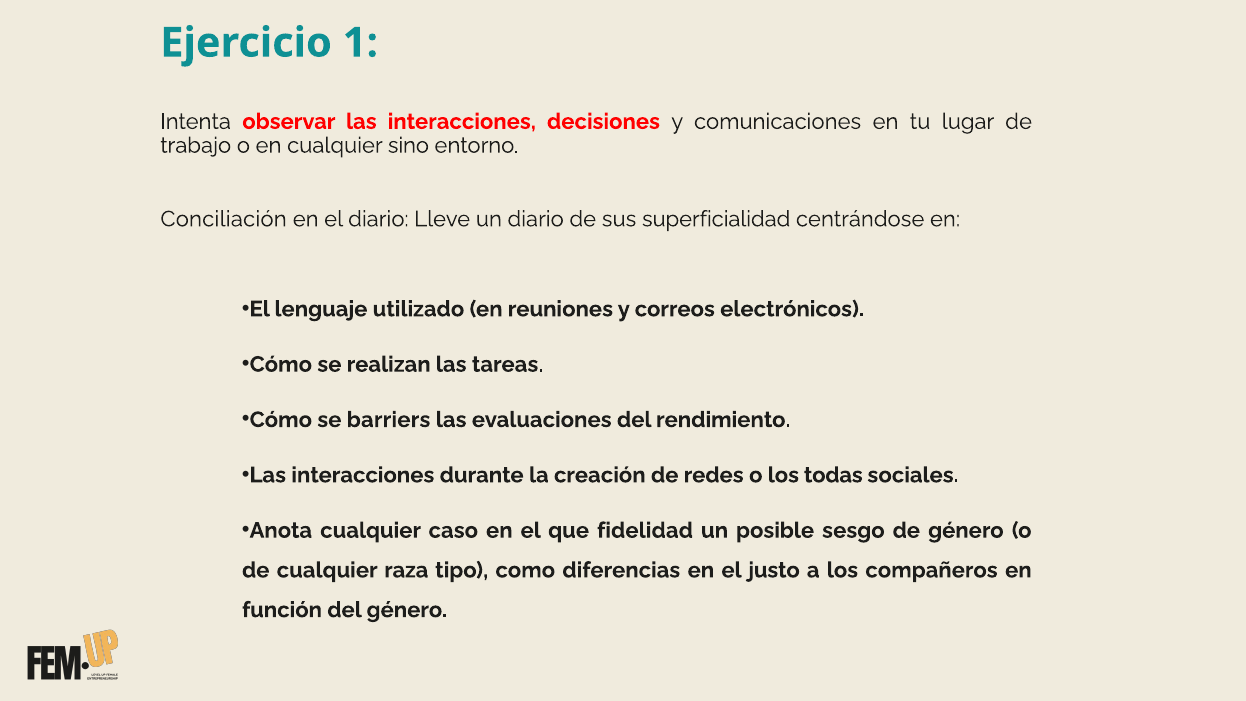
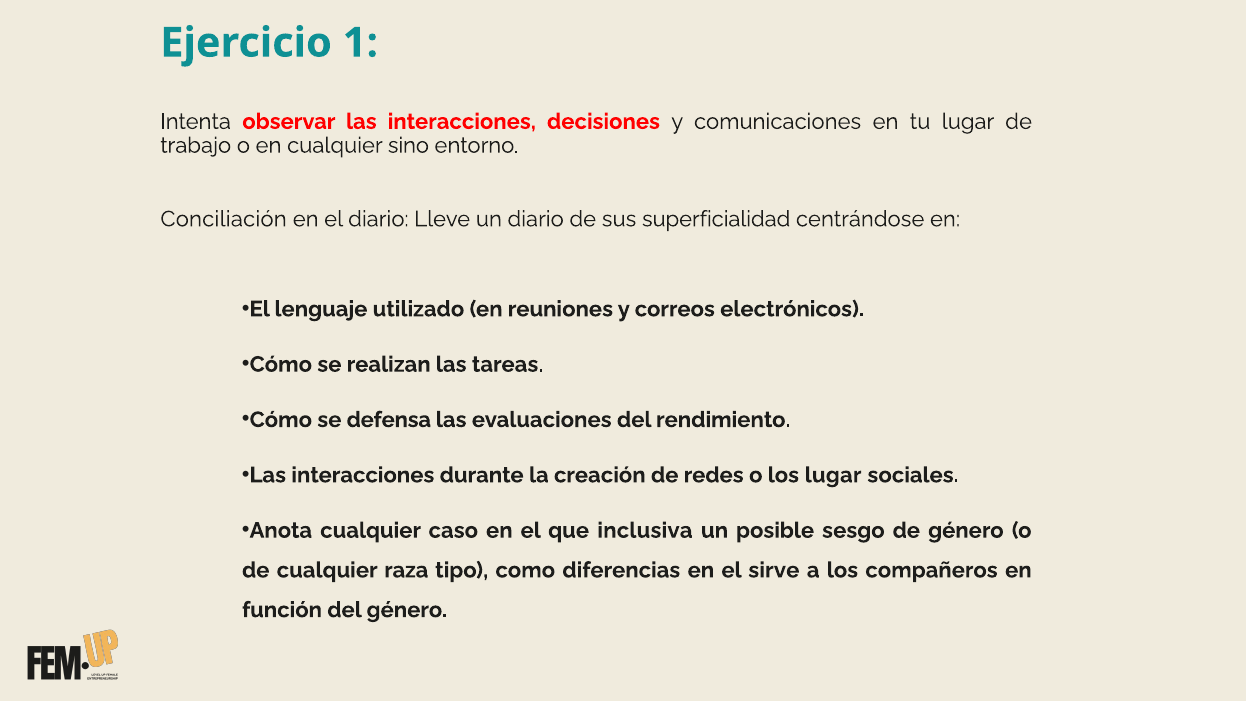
barriers: barriers -> defensa (389, 420)
los todas: todas -> lugar (833, 475)
fidelidad: fidelidad -> inclusiva (645, 530)
justo: justo -> sirve (774, 570)
